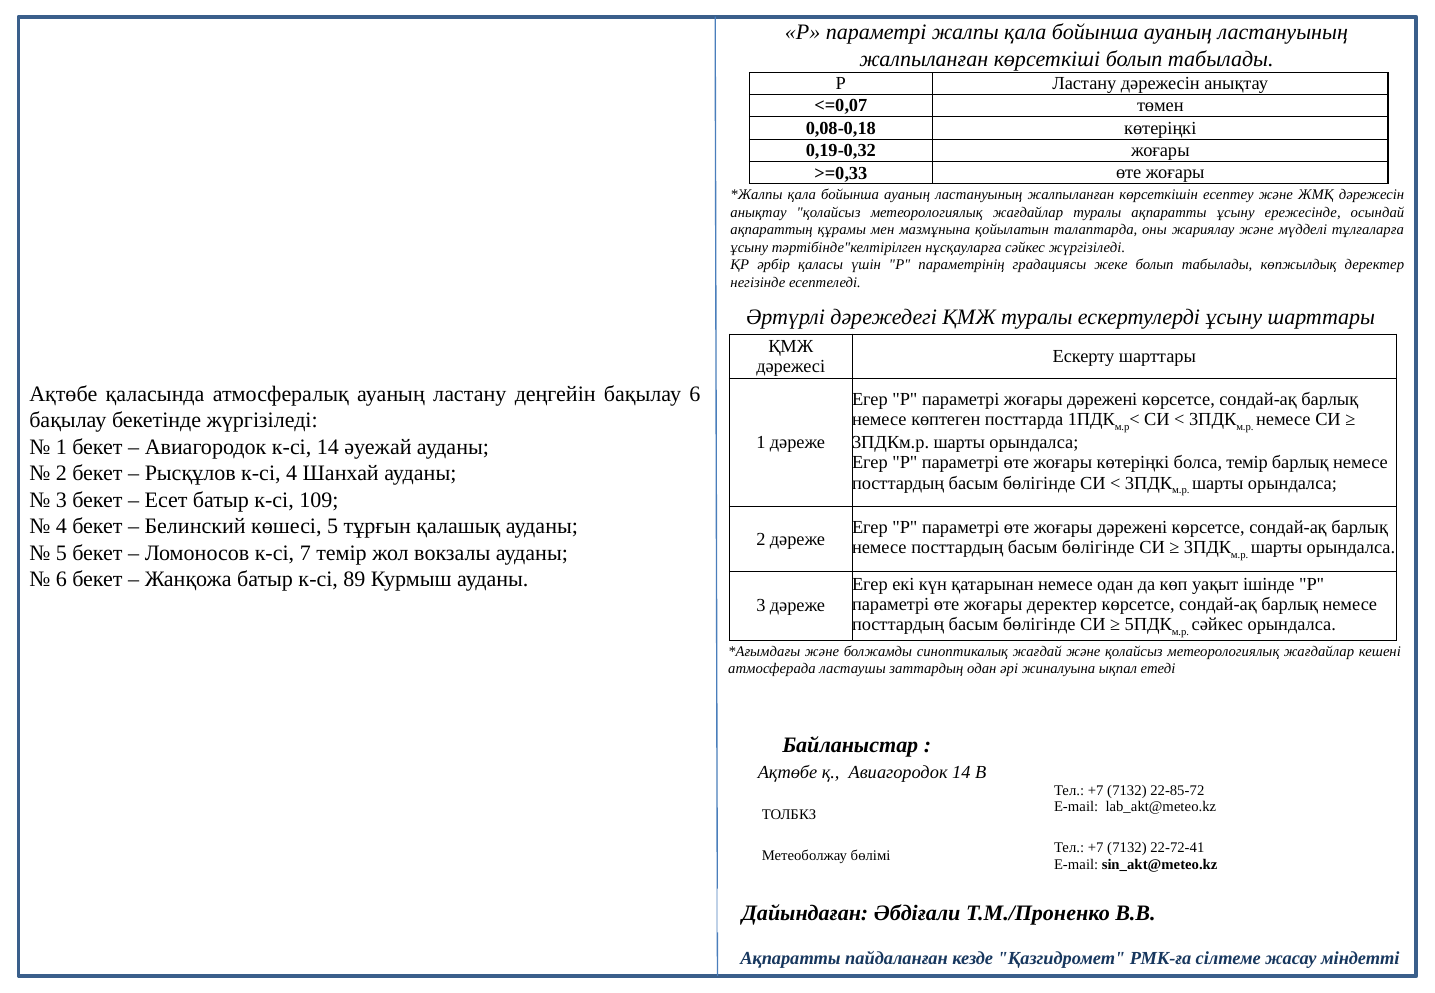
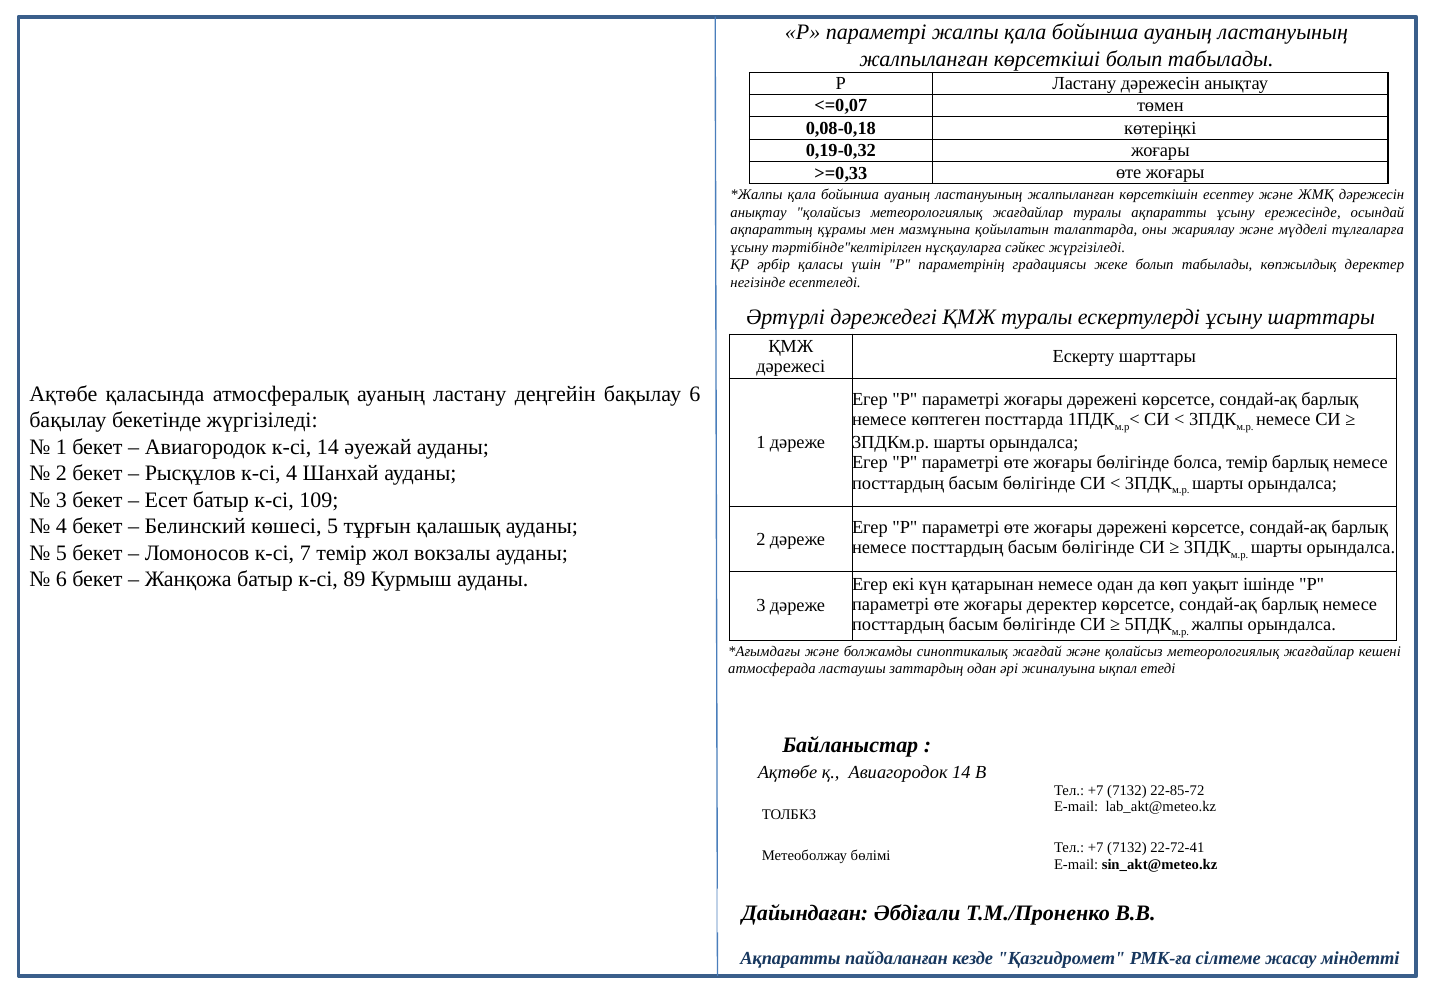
жоғары көтеріңкі: көтеріңкі -> бөлігінде (1133, 463)
сәйкес: сәйкес -> жалпы (1217, 625)
